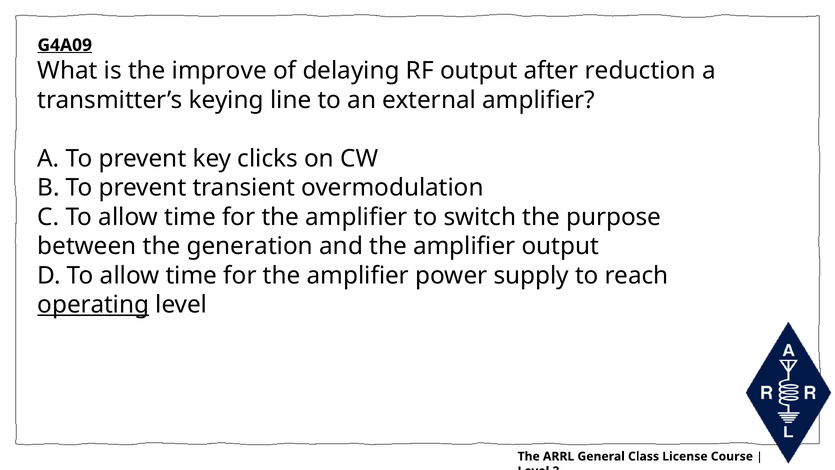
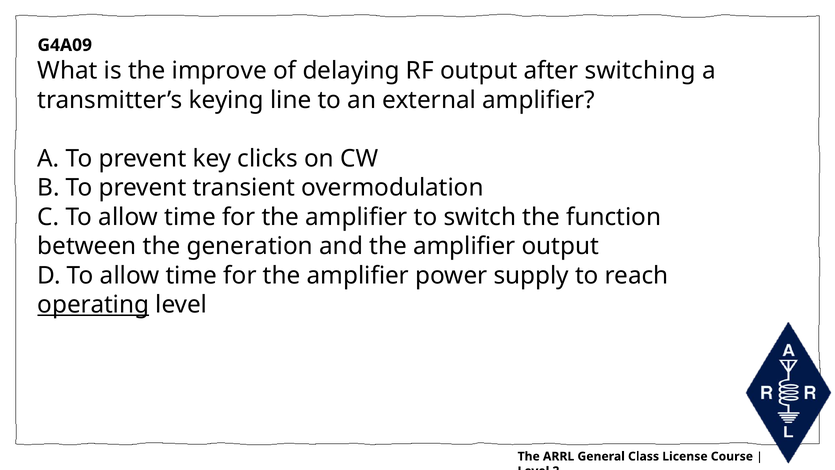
G4A09 underline: present -> none (65, 45)
reduction: reduction -> switching (640, 71)
purpose: purpose -> function (614, 217)
